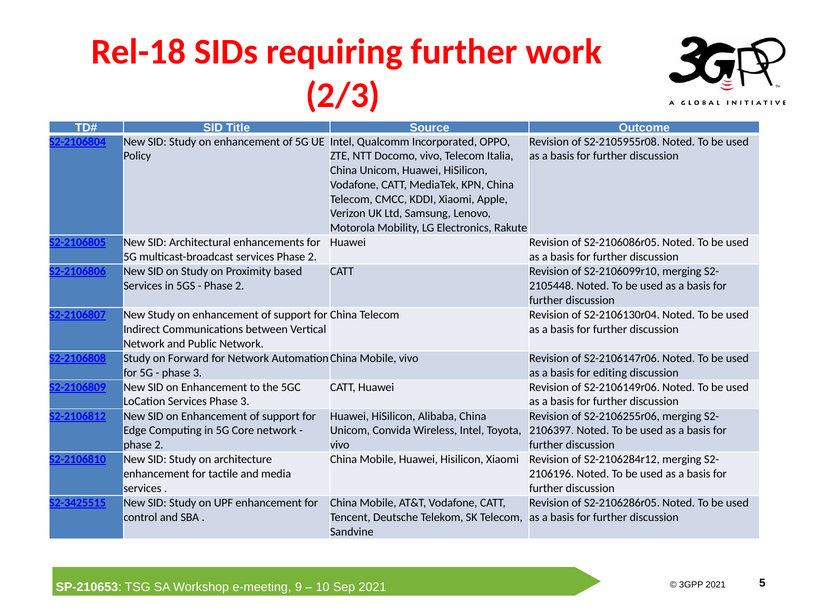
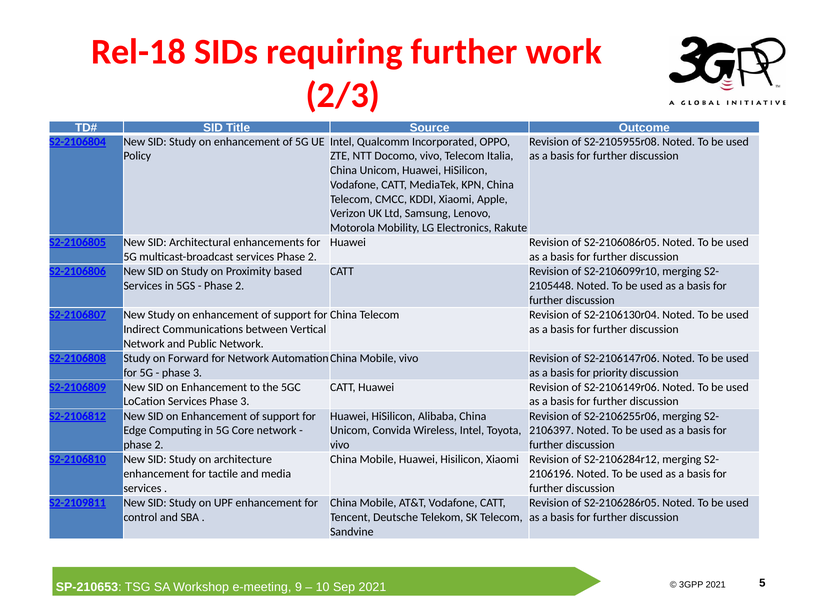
editing: editing -> priority (610, 372)
S2-3425515: S2-3425515 -> S2-2109811 (77, 503)
